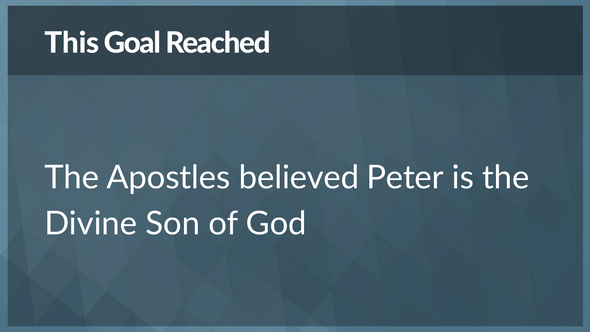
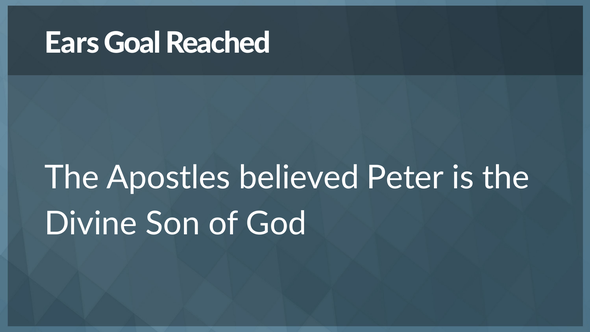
This: This -> Ears (72, 43)
